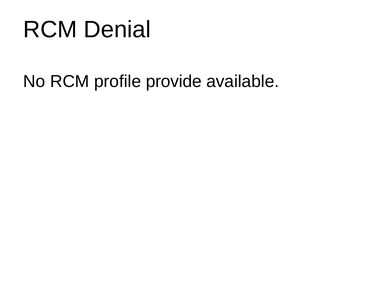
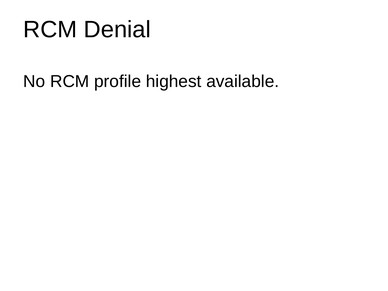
provide: provide -> highest (174, 81)
